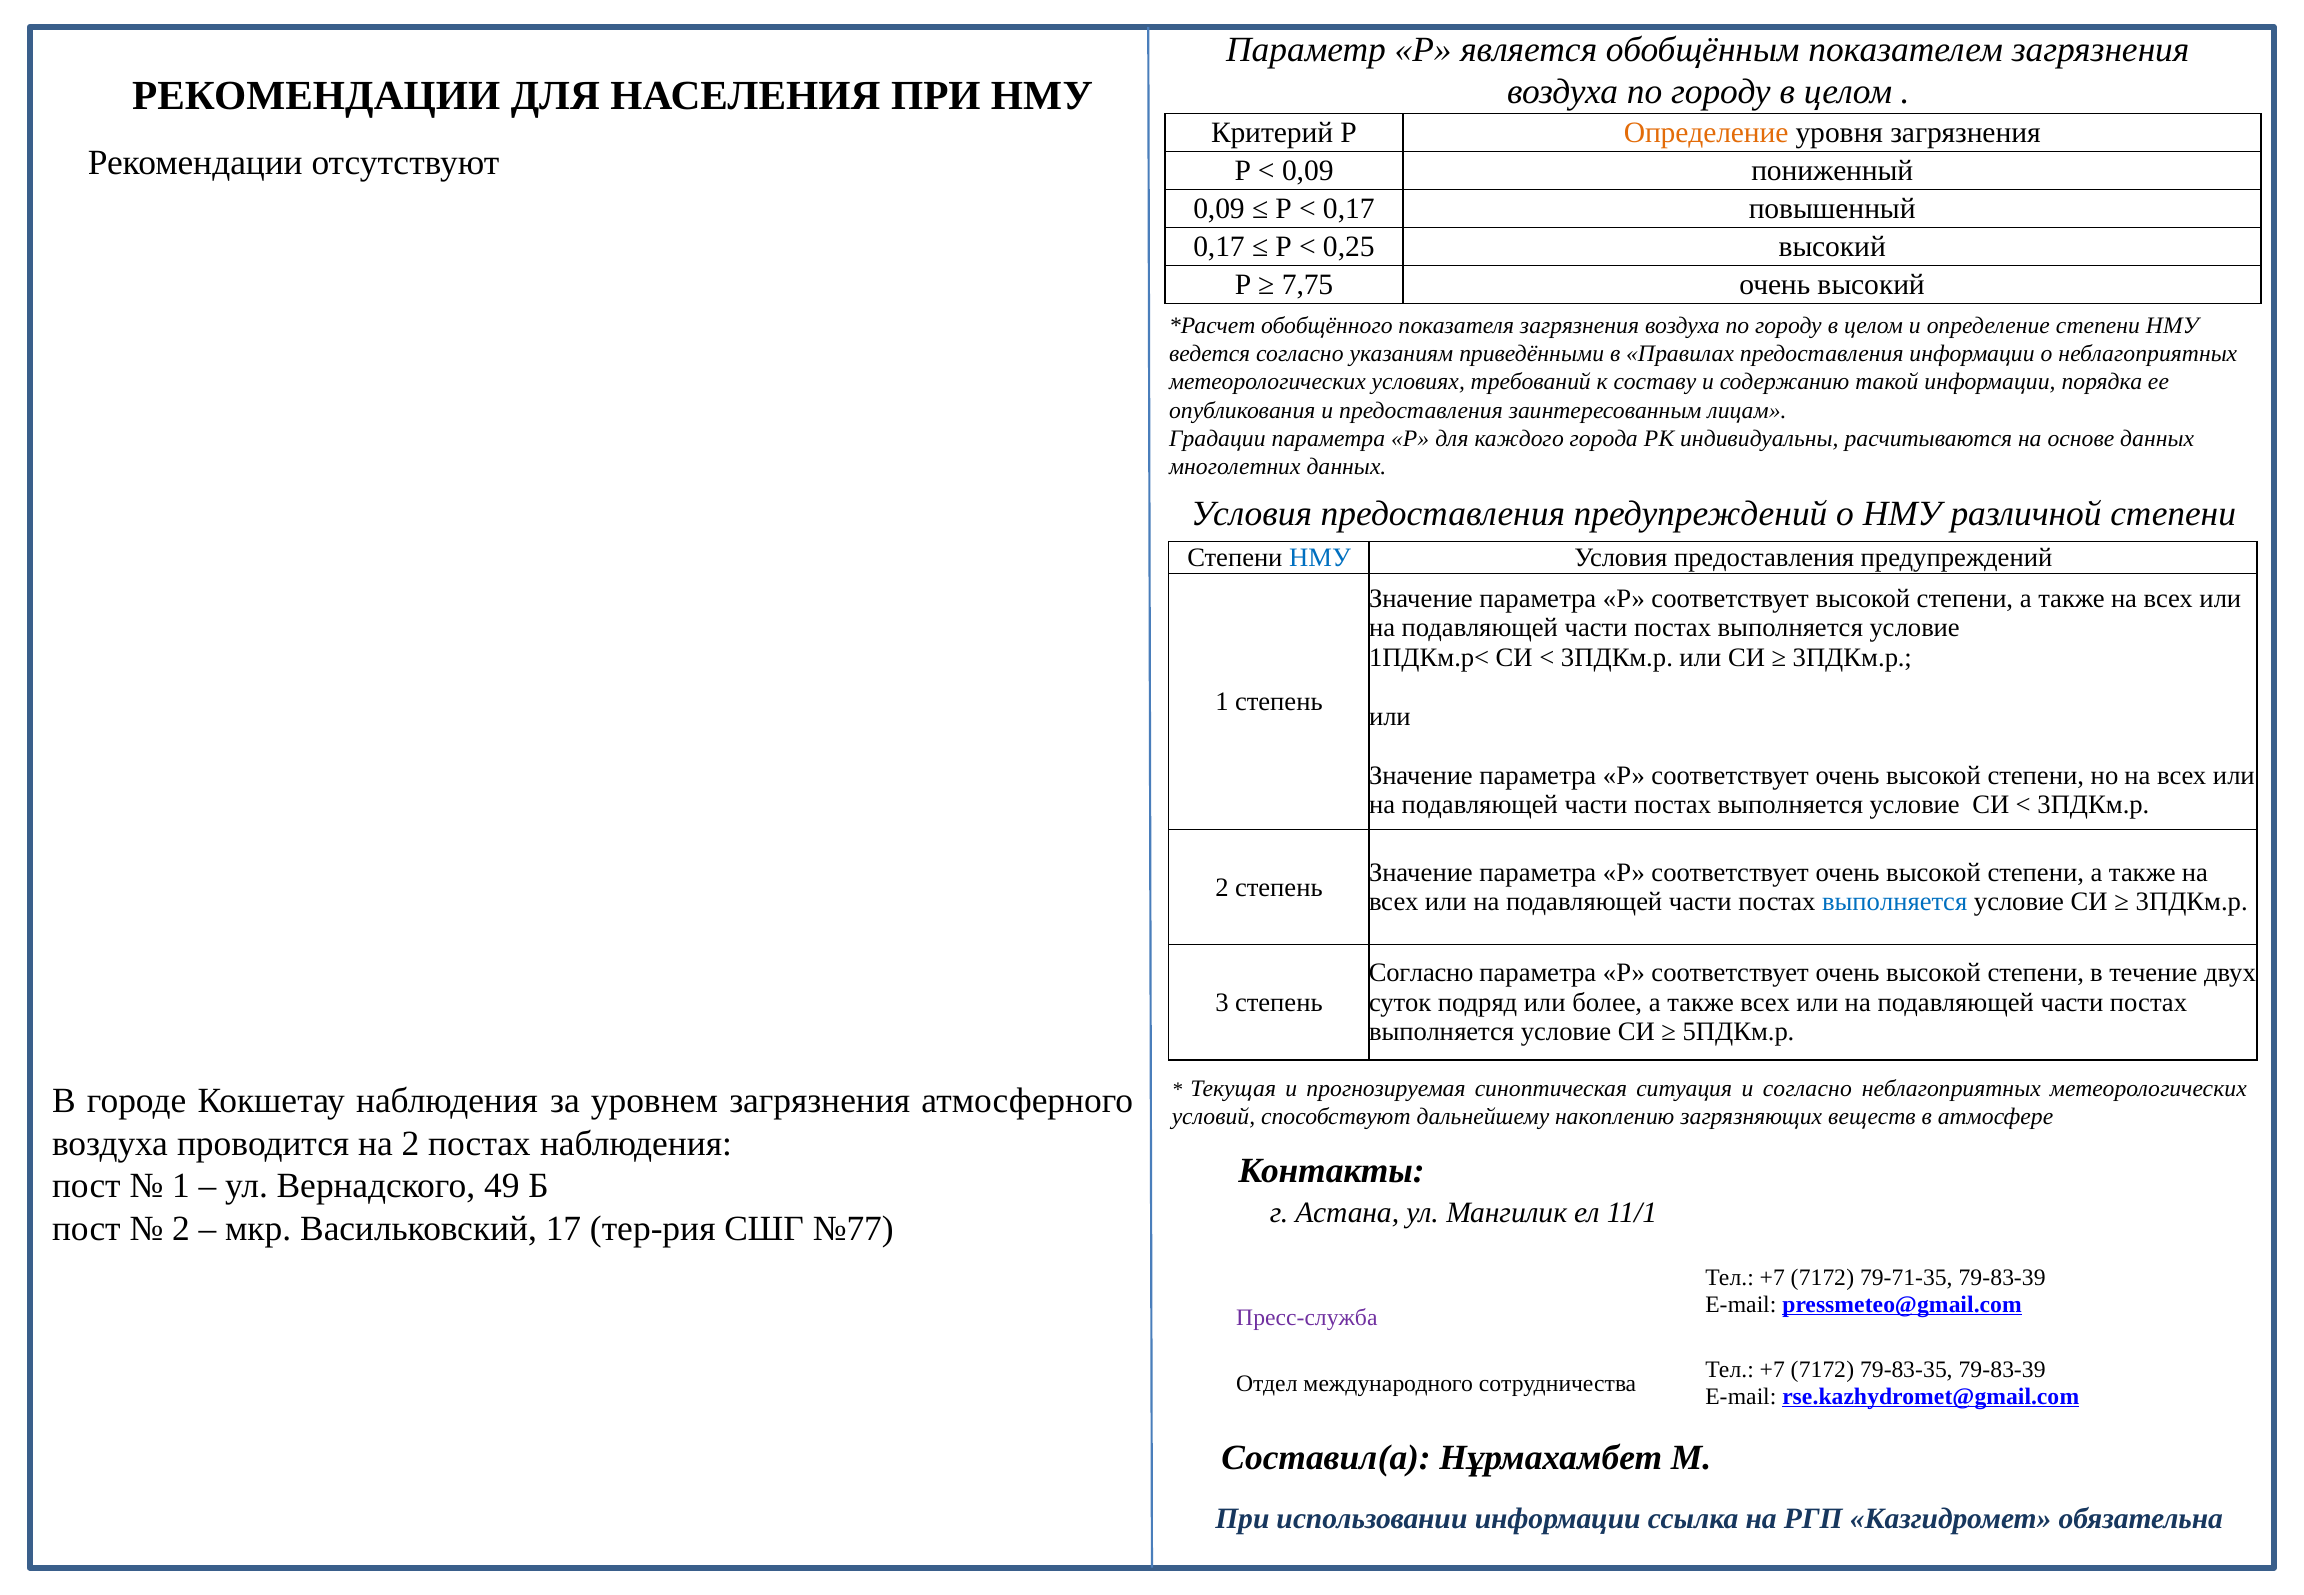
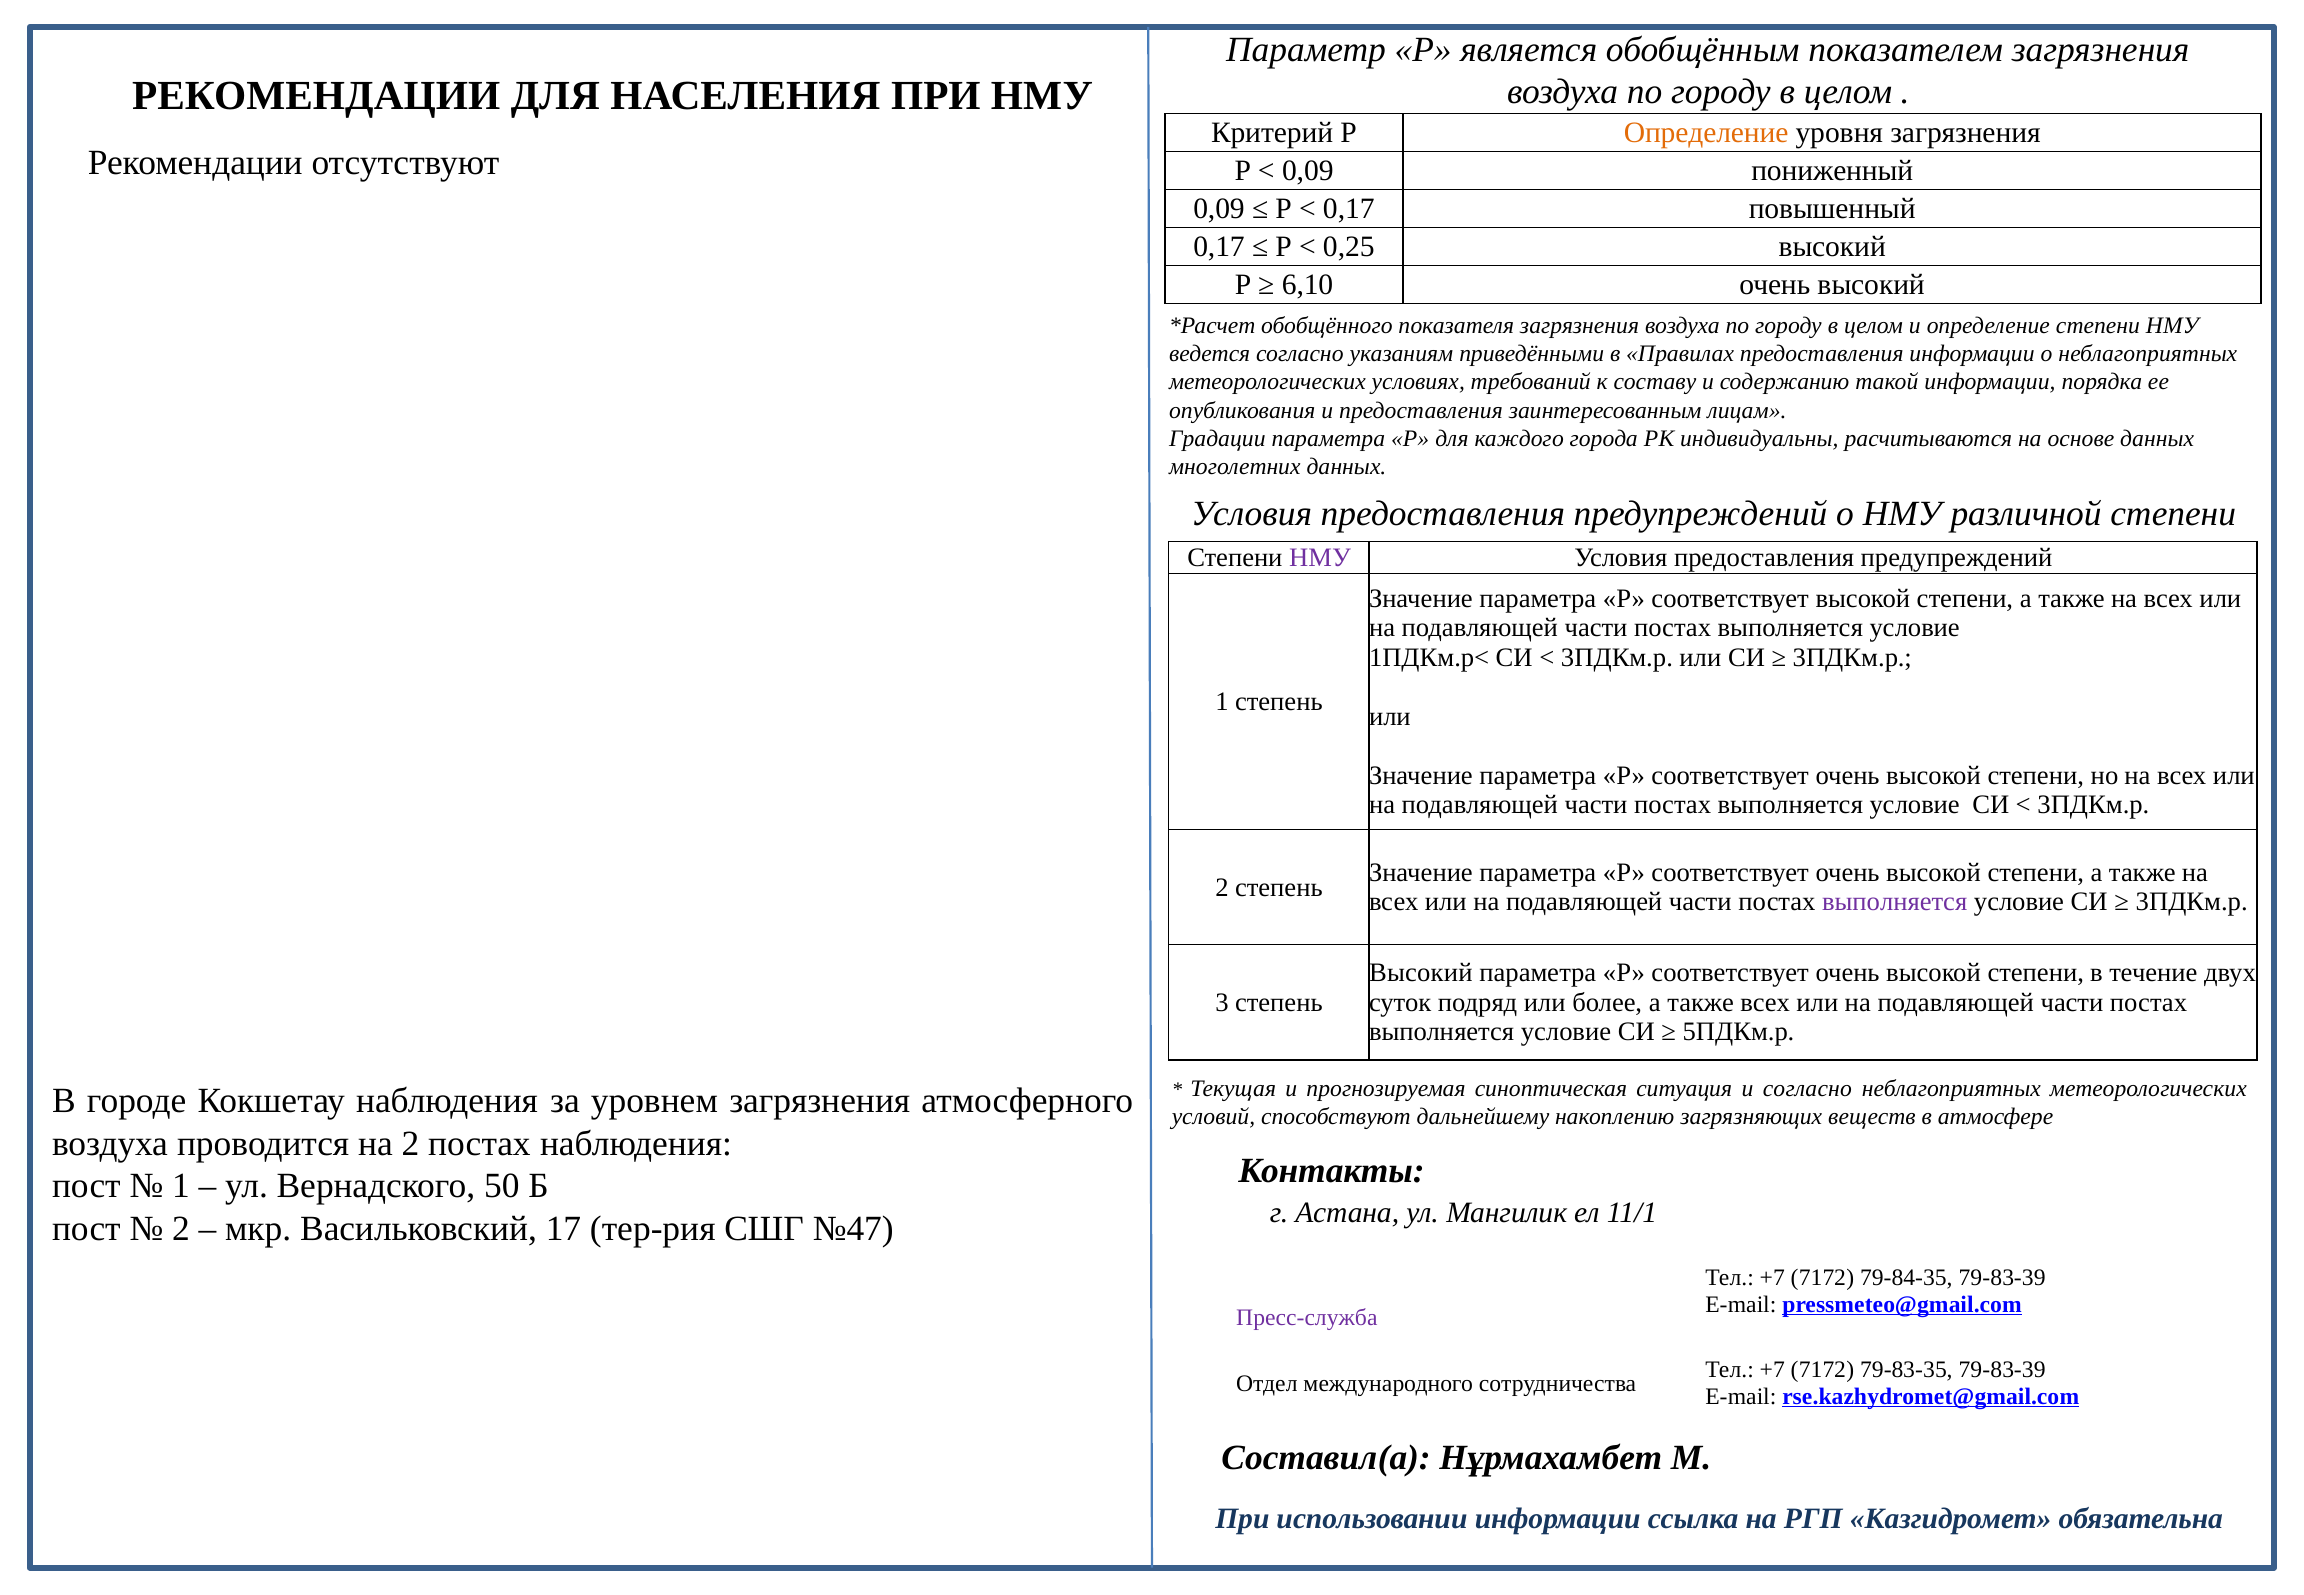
7,75: 7,75 -> 6,10 (1308, 284)
НМУ colour: blue -> purple (1320, 558)
выполняется colour: blue -> purple (1895, 902)
Согласно: Согласно -> Высокий (1421, 973)
49: 49 -> 50 (502, 1186)
№77: №77 -> №47 (853, 1229)
79-71-35: 79-71-35 -> 79-84-35 (1906, 1278)
